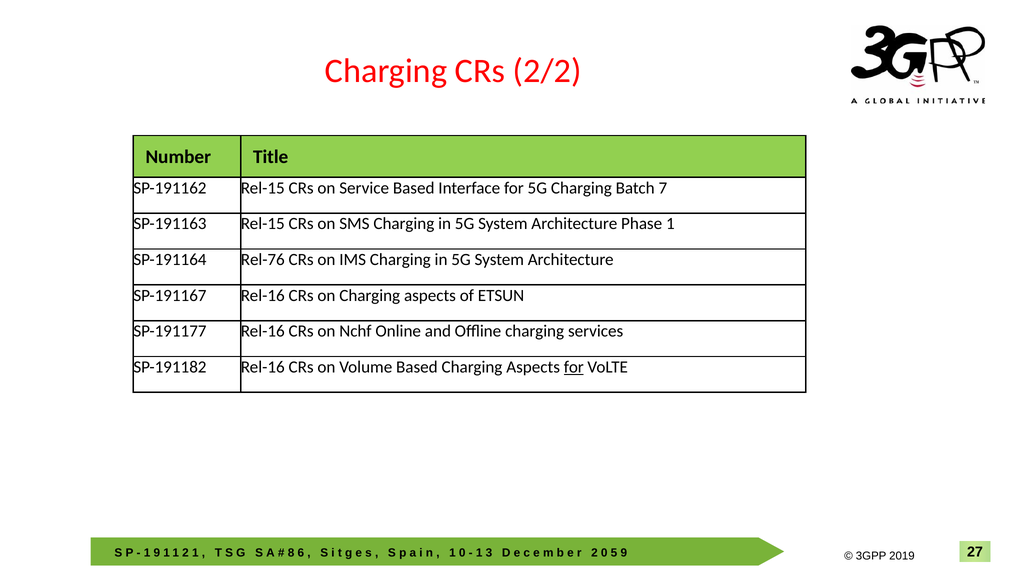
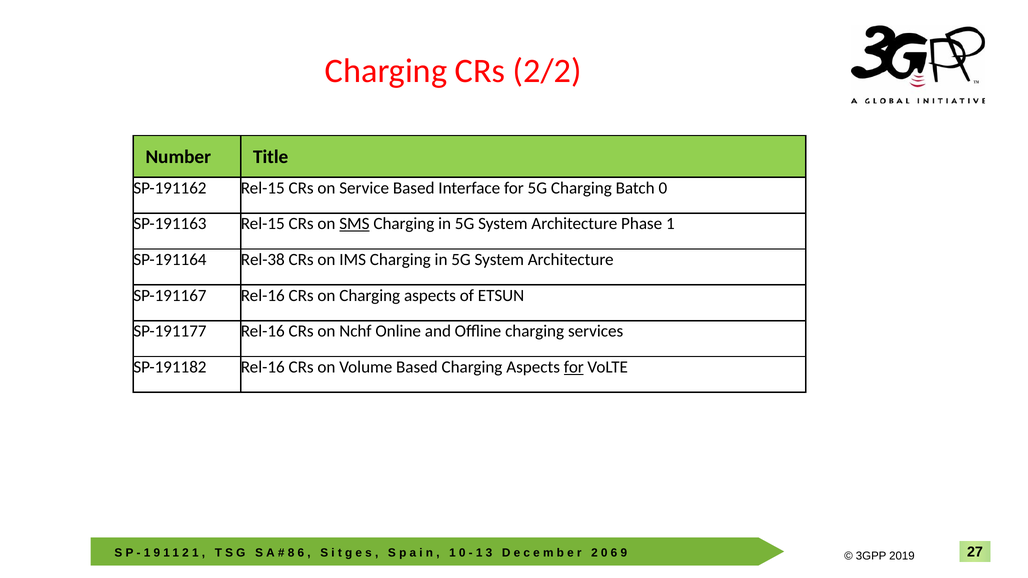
Batch 7: 7 -> 0 (663, 188)
SMS underline: none -> present (354, 224)
Rel-76: Rel-76 -> Rel-38 (263, 260)
5: 5 -> 6 (614, 553)
